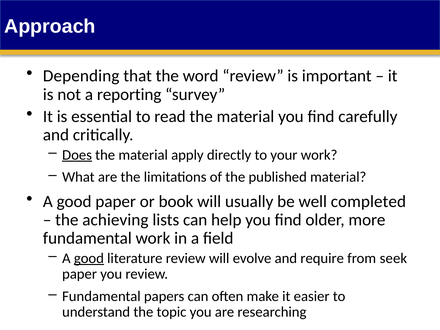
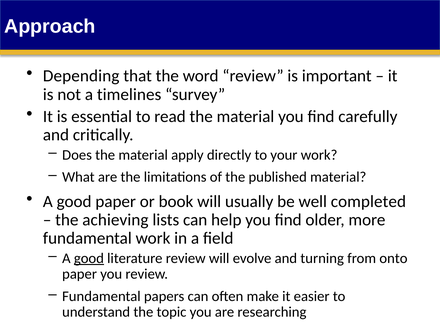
reporting: reporting -> timelines (129, 94)
Does underline: present -> none (77, 155)
require: require -> turning (322, 258)
seek: seek -> onto (393, 258)
